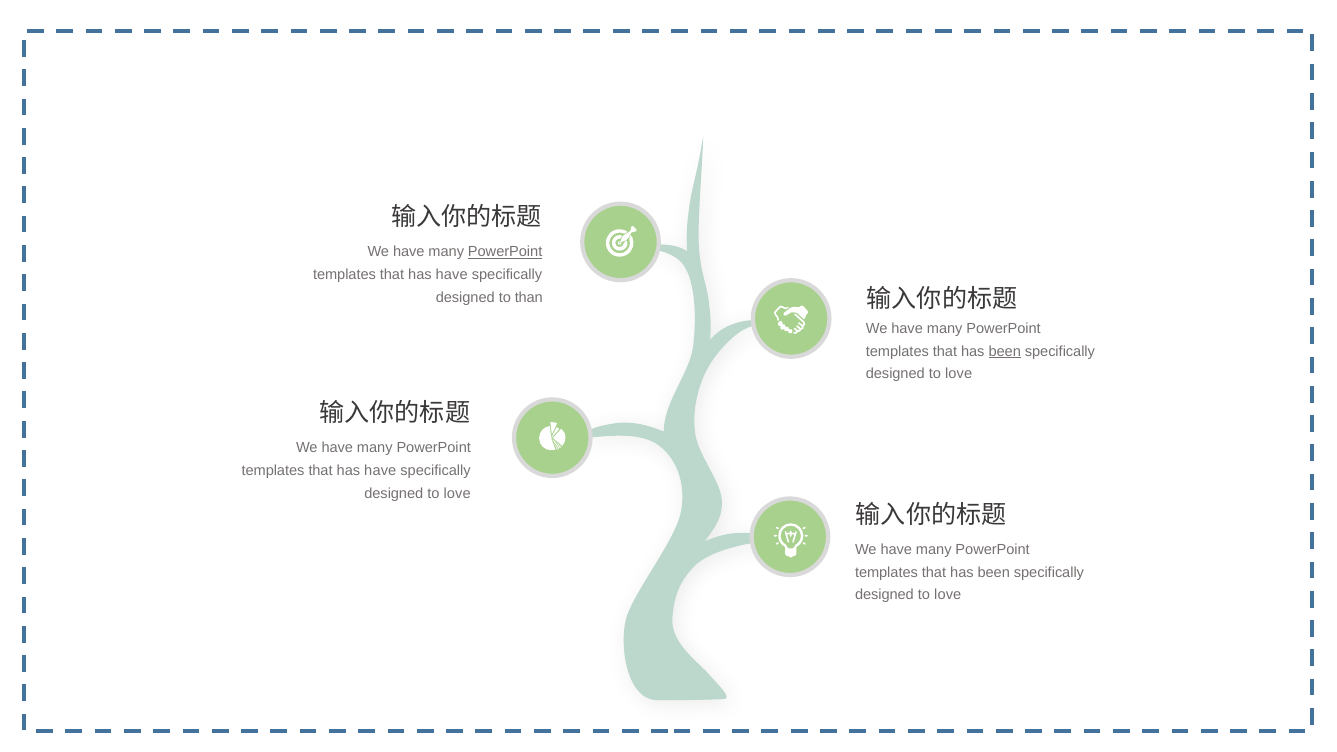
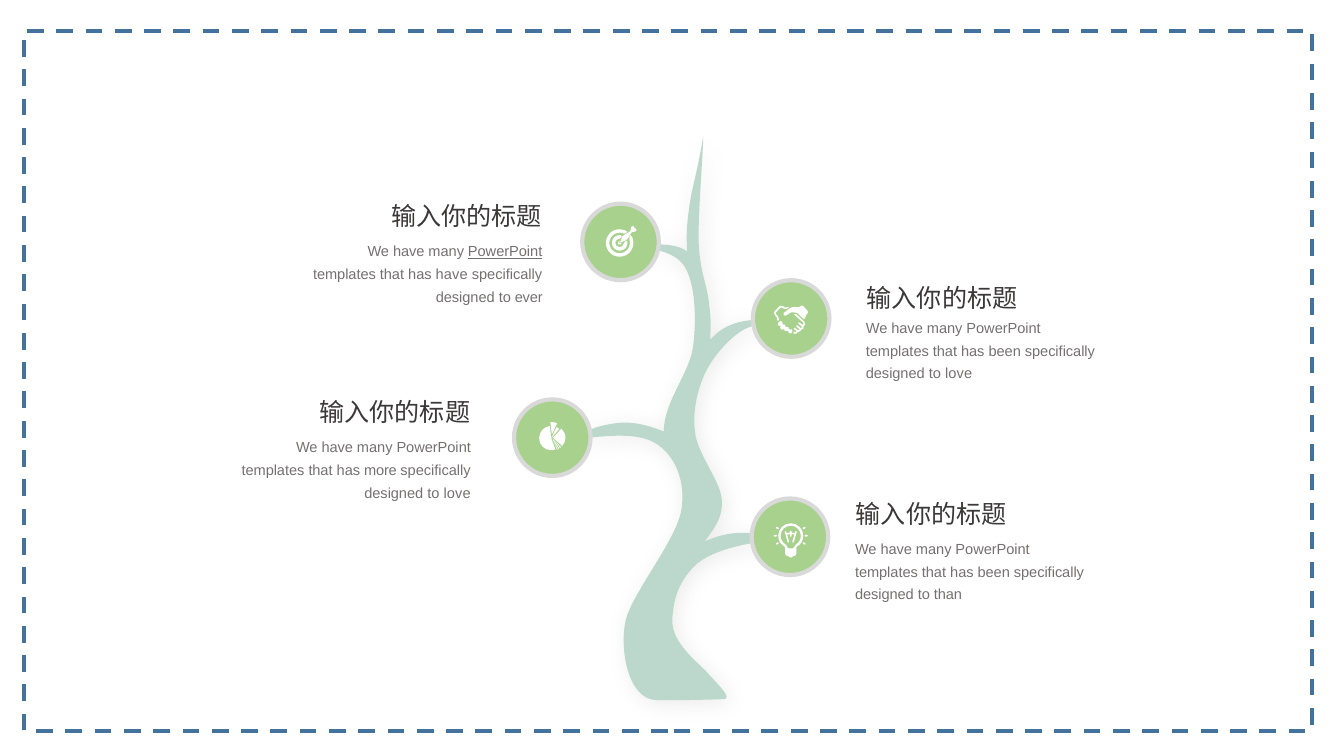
than: than -> ever (529, 298)
been underline: present -> none (1005, 351)
have: have -> more (380, 471)
love: love -> than (948, 595)
